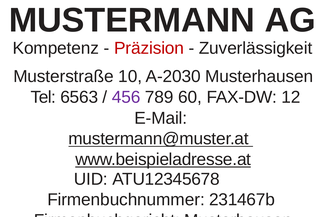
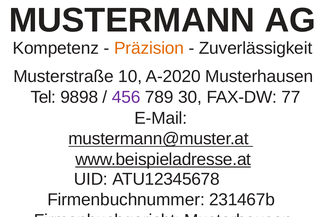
Präzision colour: red -> orange (149, 48)
A-2030: A-2030 -> A-2020 (173, 77)
6563: 6563 -> 9898 (79, 97)
60: 60 -> 30 (190, 97)
12: 12 -> 77 (291, 97)
